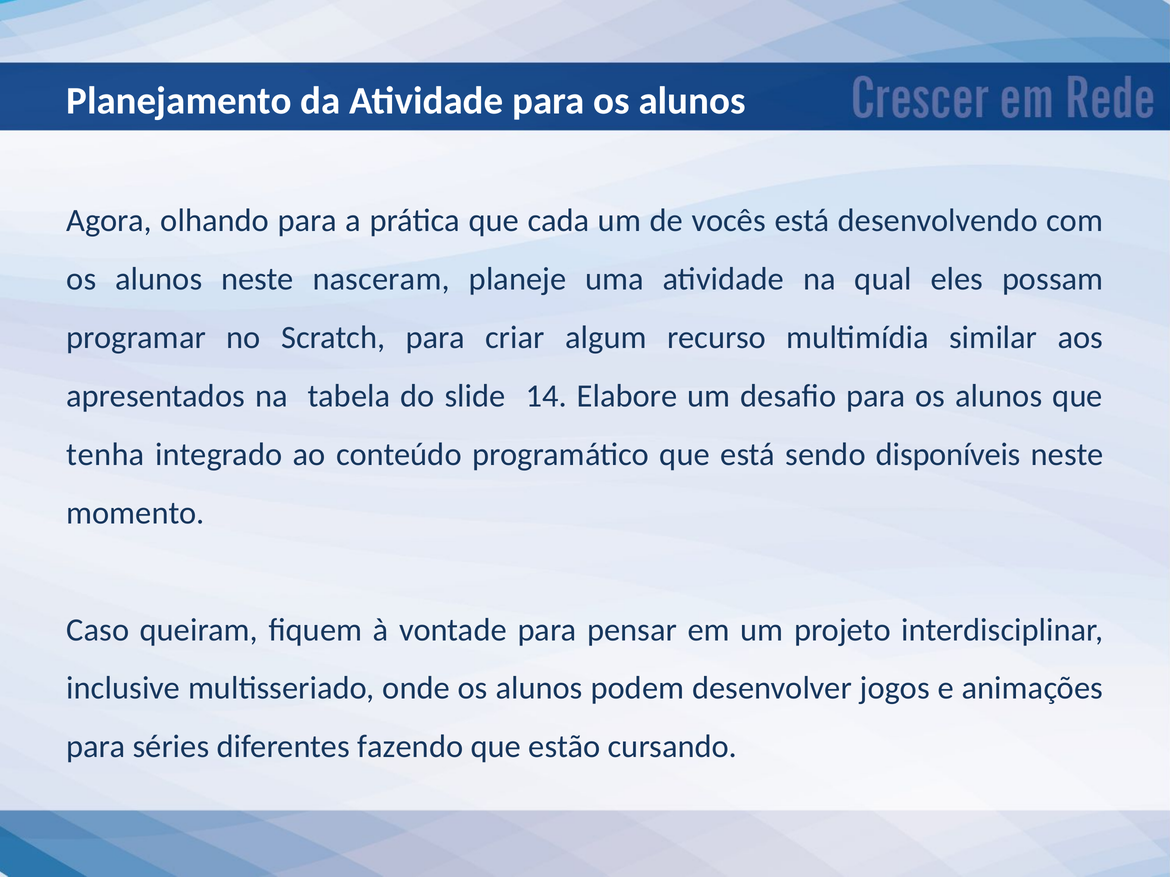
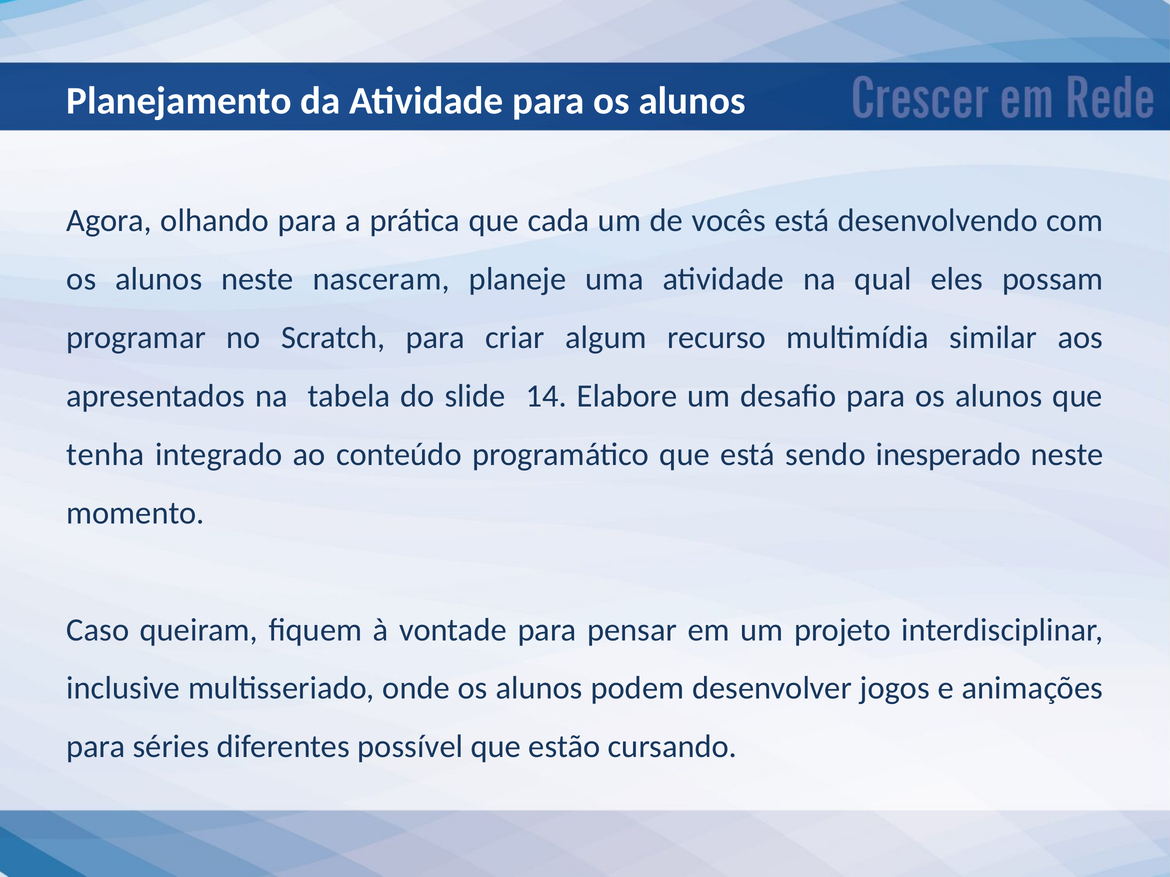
disponíveis: disponíveis -> inesperado (948, 455)
fazendo: fazendo -> possível (410, 747)
